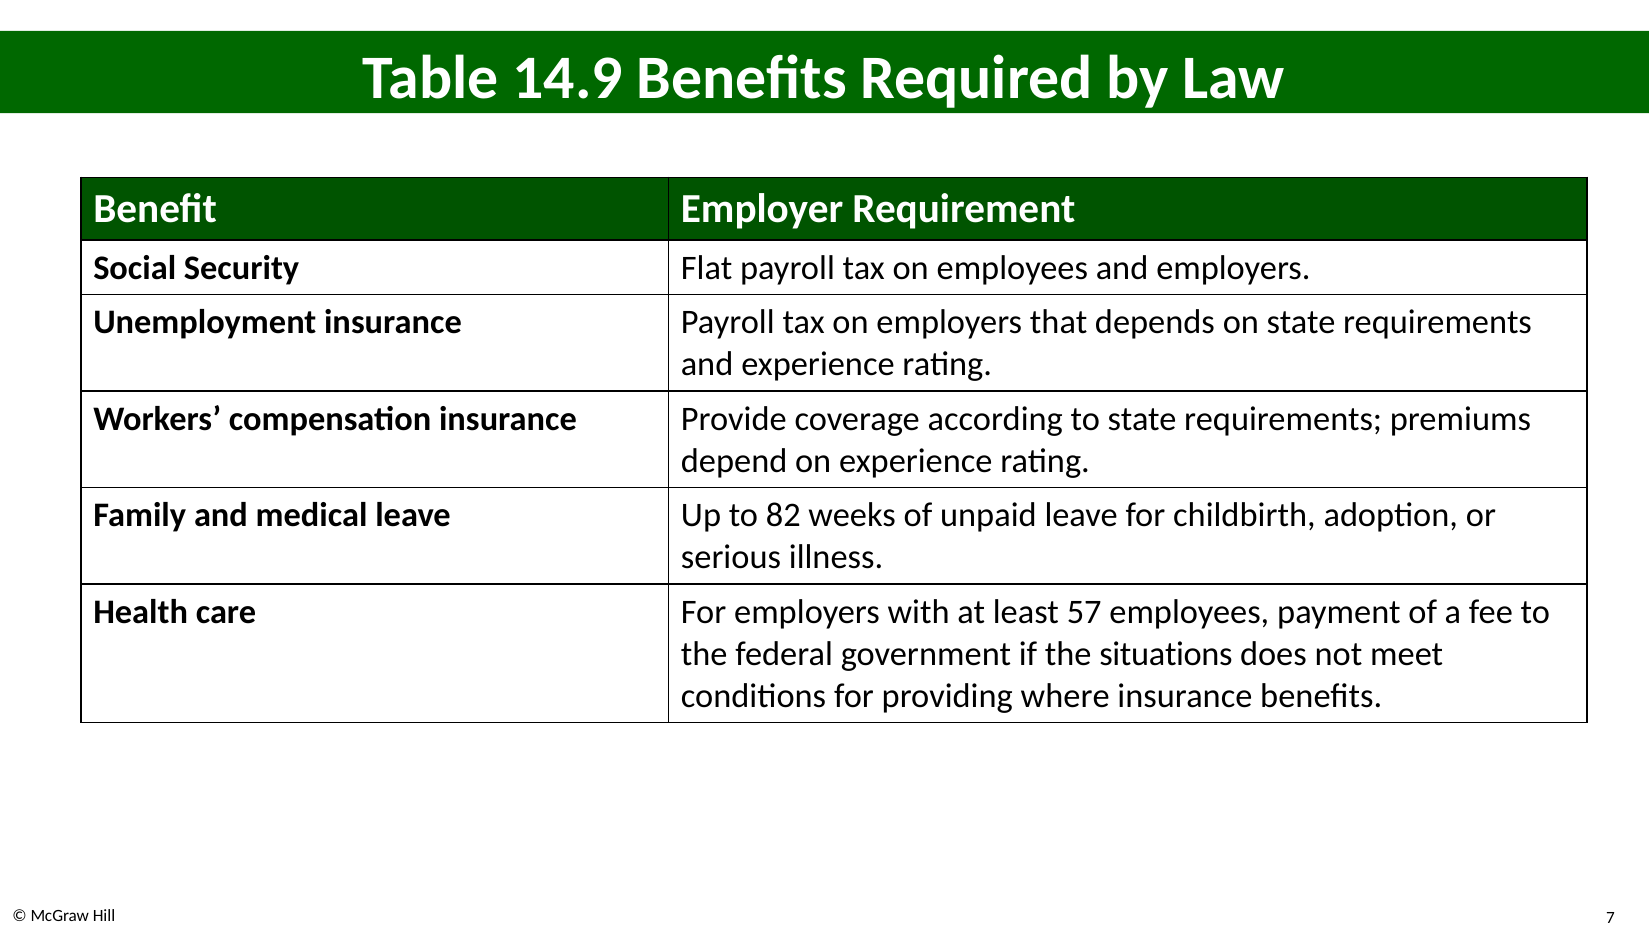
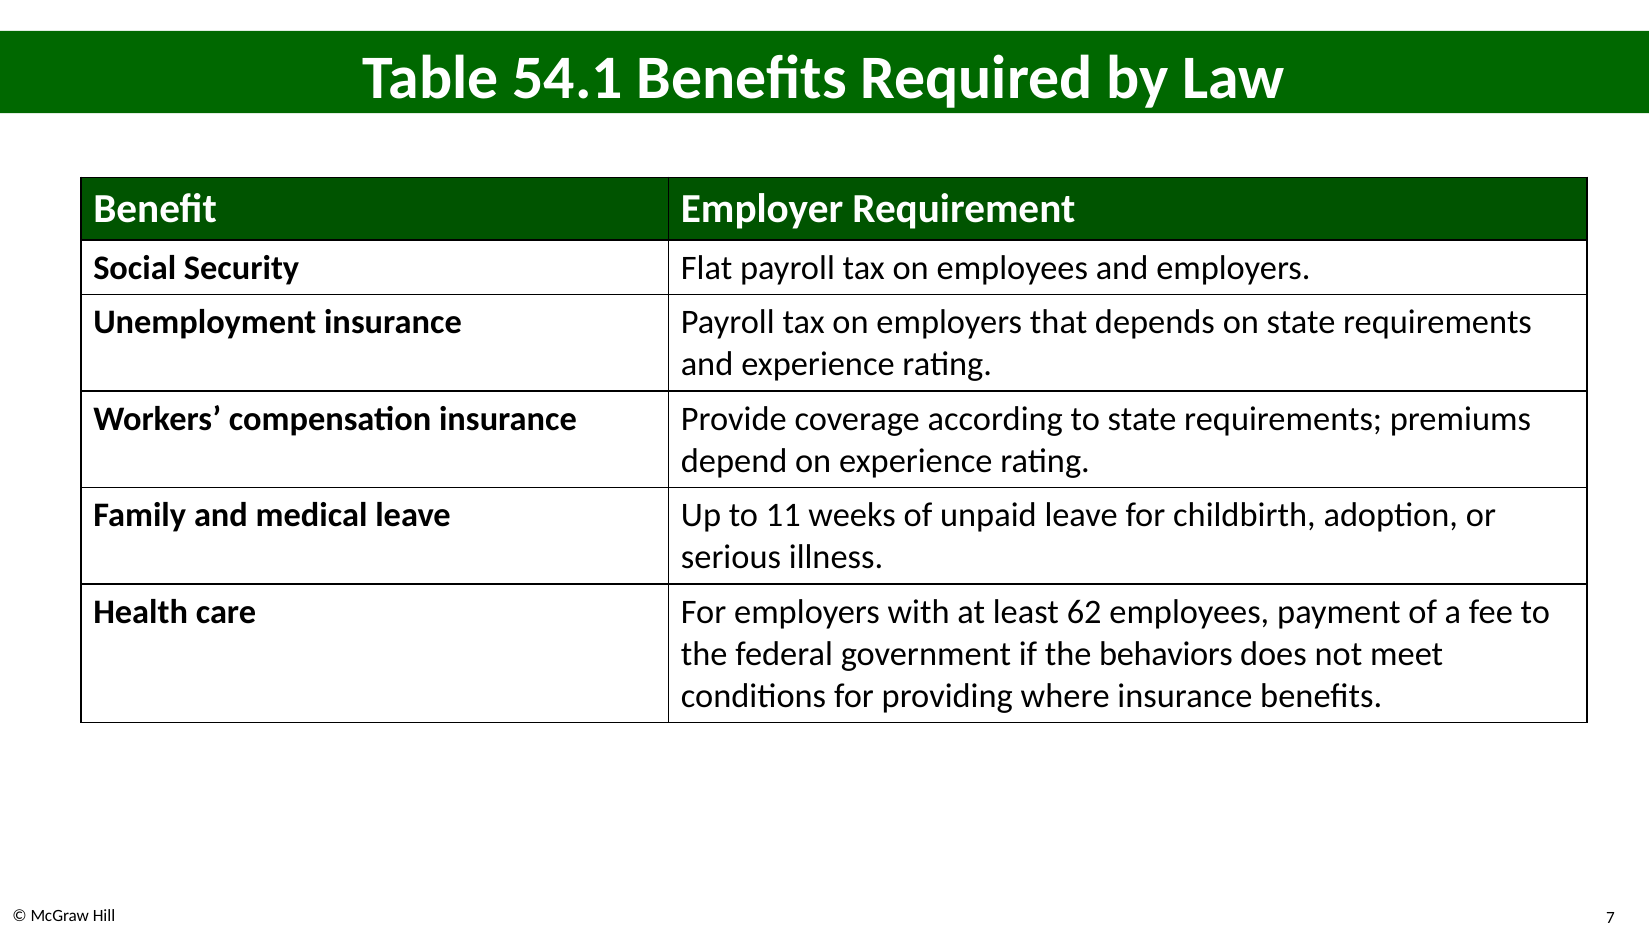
14.9: 14.9 -> 54.1 (568, 78)
82: 82 -> 11 (783, 515)
57: 57 -> 62 (1084, 612)
situations: situations -> behaviors (1166, 654)
